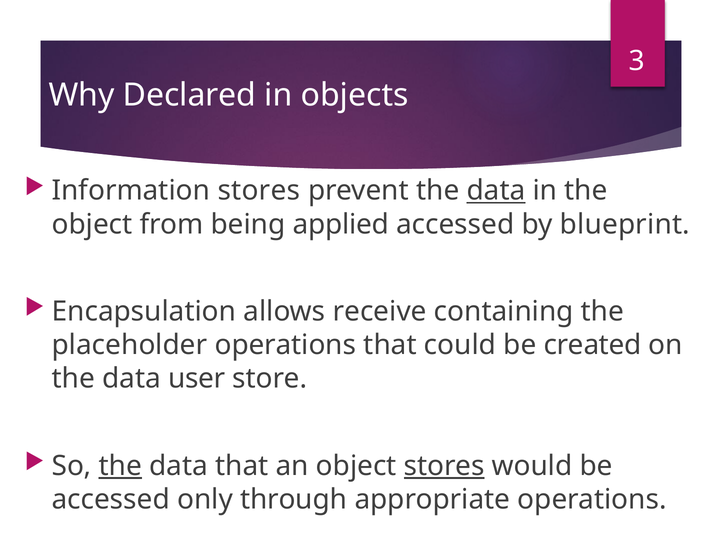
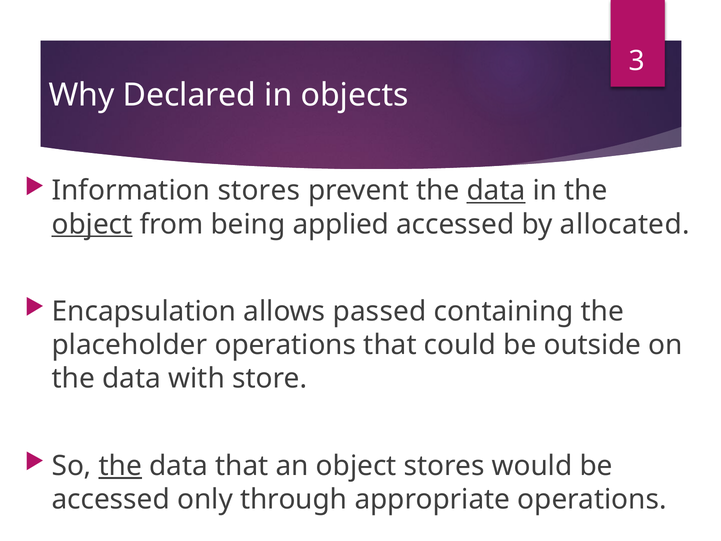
object underline: none -> present (92, 224)
blueprint: blueprint -> allocated (625, 224)
receive: receive -> passed (380, 311)
created: created -> outside (592, 345)
user: user -> with (197, 379)
stores underline: present -> none (444, 466)
